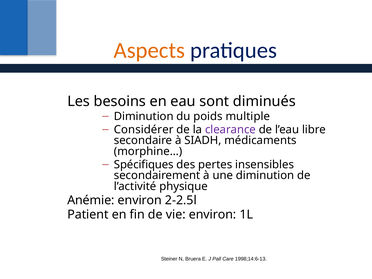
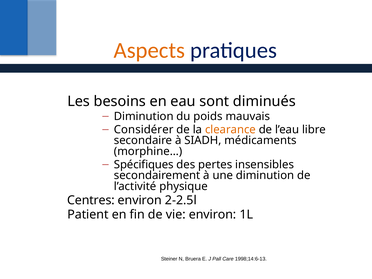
multiple: multiple -> mauvais (248, 116)
clearance colour: purple -> orange (230, 130)
Anémie: Anémie -> Centres (91, 200)
